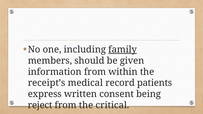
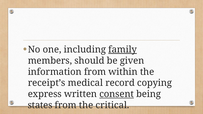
patients: patients -> copying (155, 83)
consent underline: none -> present (117, 94)
reject: reject -> states (40, 105)
